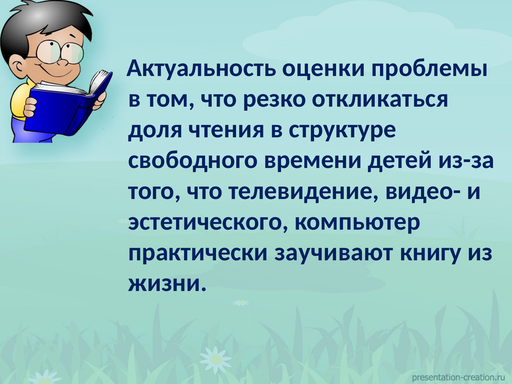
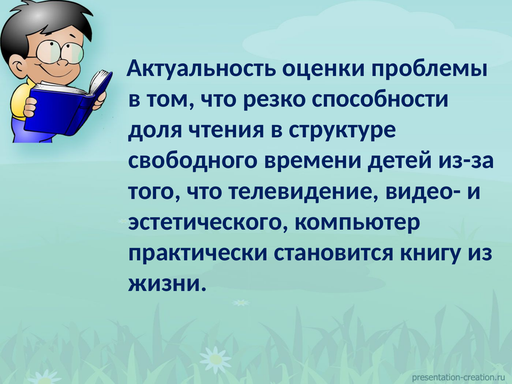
откликаться: откликаться -> способности (380, 98)
заучивают: заучивают -> становится (334, 252)
